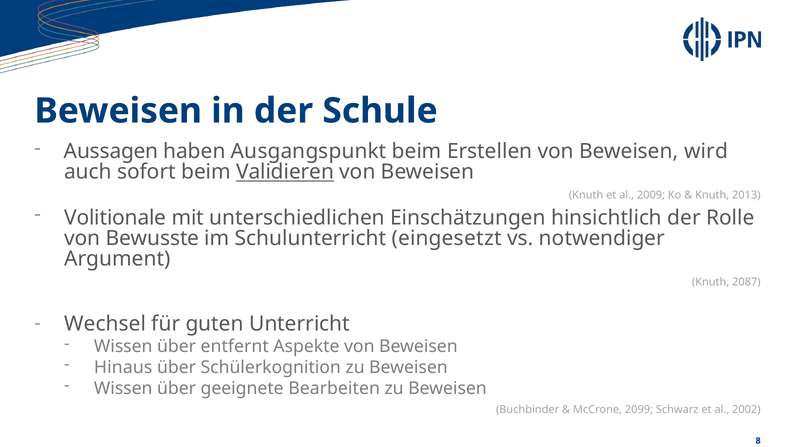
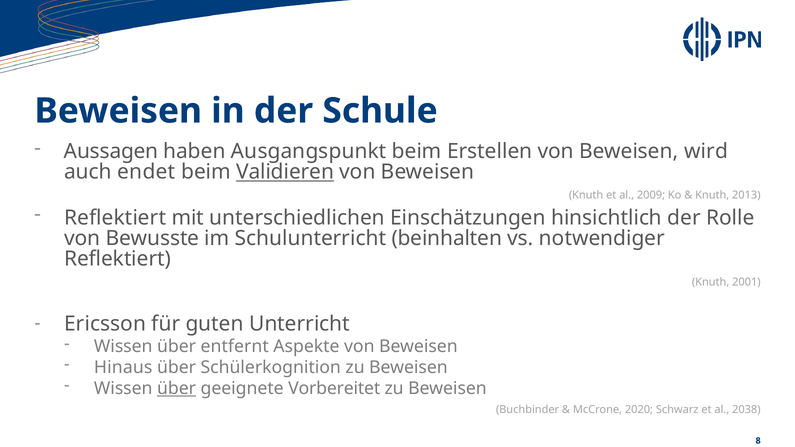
sofort: sofort -> endet (146, 172)
Volitionale: Volitionale -> Reflektiert (115, 218)
eingesetzt: eingesetzt -> beinhalten (447, 238)
Argument: Argument -> Reflektiert (117, 259)
2087: 2087 -> 2001 (746, 282)
Wechsel: Wechsel -> Ericsson (105, 324)
über underline: none -> present (177, 388)
Bearbeiten: Bearbeiten -> Vorbereitet (334, 388)
2099: 2099 -> 2020 (639, 410)
2002: 2002 -> 2038 (746, 410)
